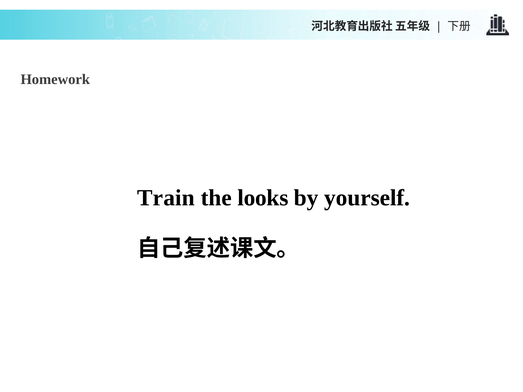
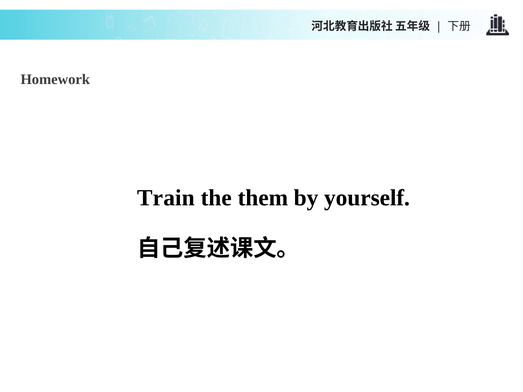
looks: looks -> them (263, 198)
